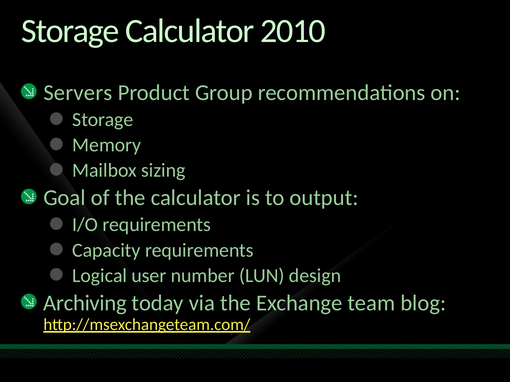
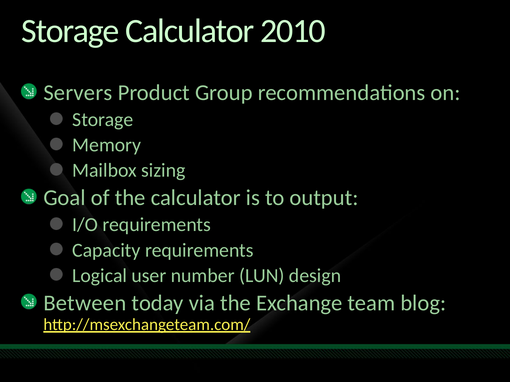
Archiving: Archiving -> Between (85, 303)
